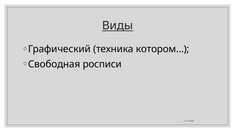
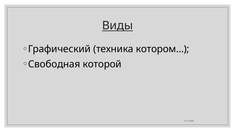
росписи: росписи -> которой (102, 64)
